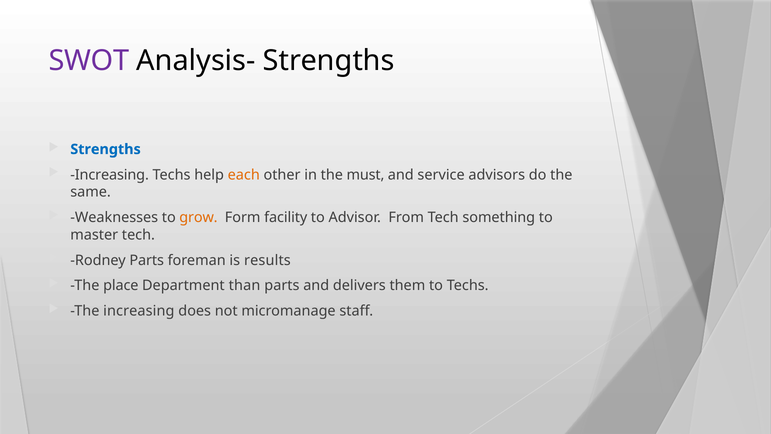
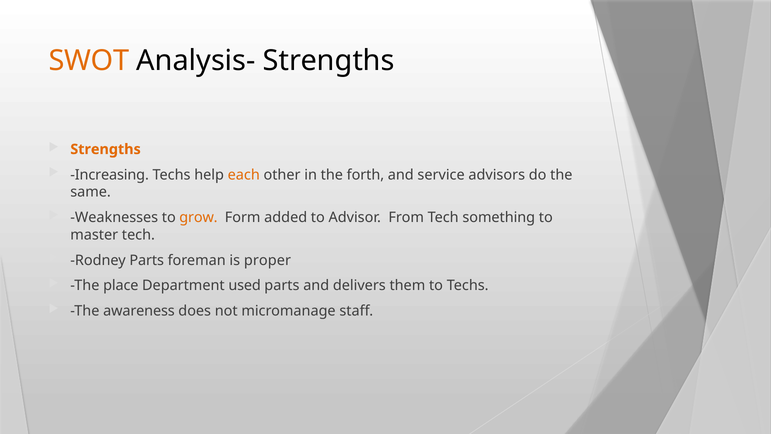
SWOT colour: purple -> orange (89, 61)
Strengths colour: blue -> orange (106, 149)
must: must -> forth (365, 175)
facility: facility -> added (286, 217)
results: results -> proper (267, 260)
than: than -> used (245, 285)
The increasing: increasing -> awareness (139, 311)
